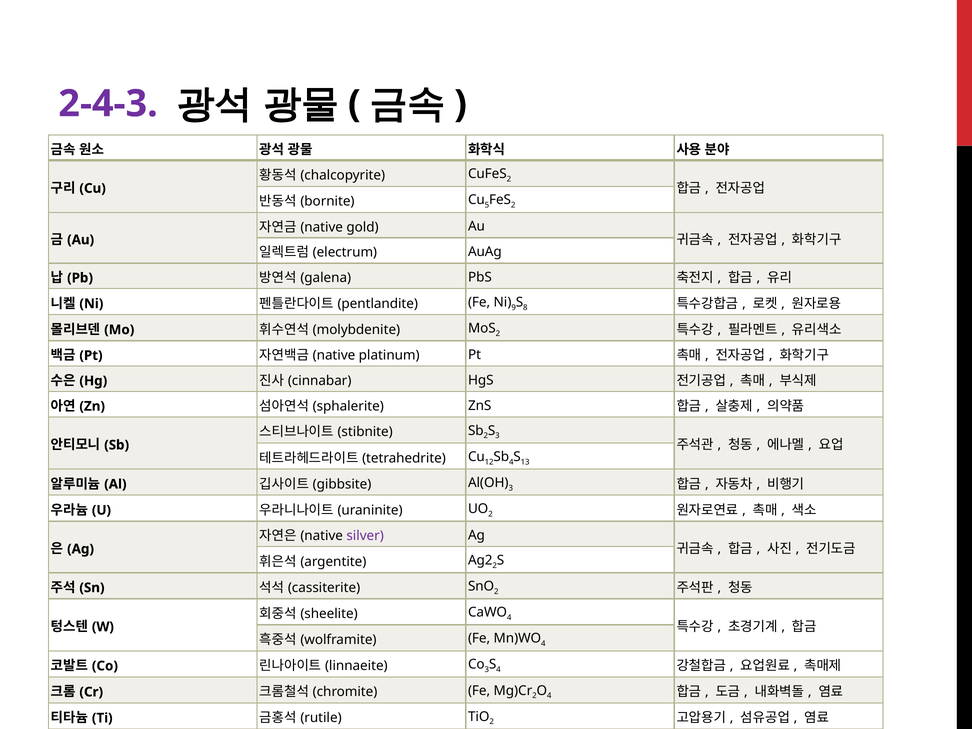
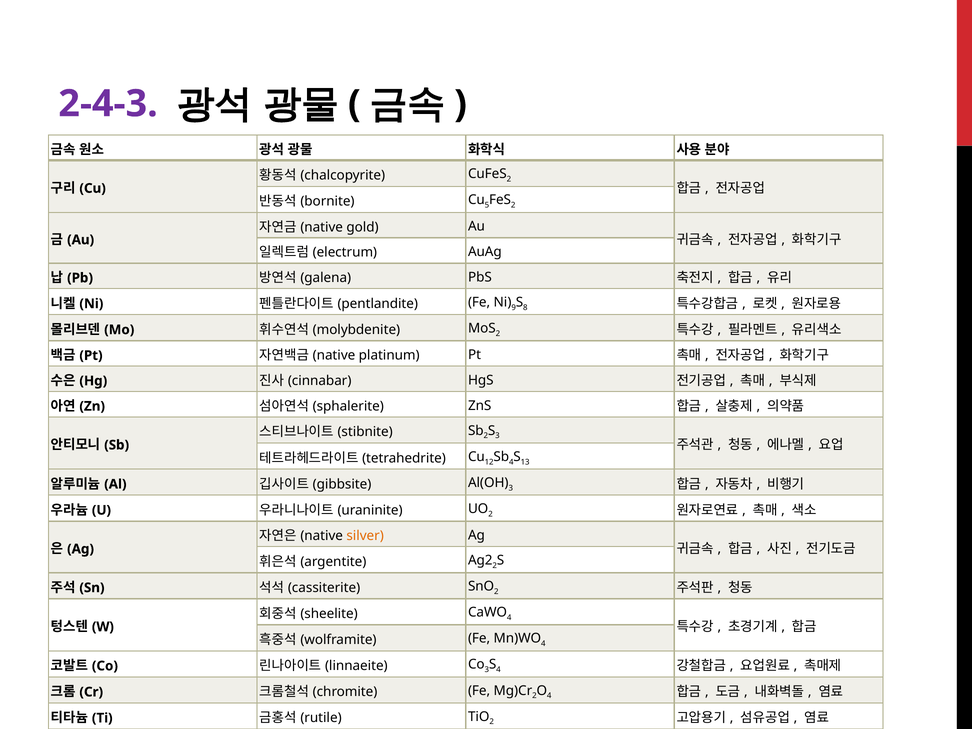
silver colour: purple -> orange (365, 536)
